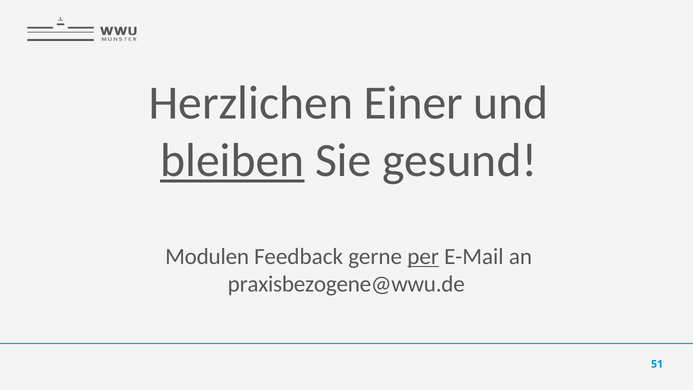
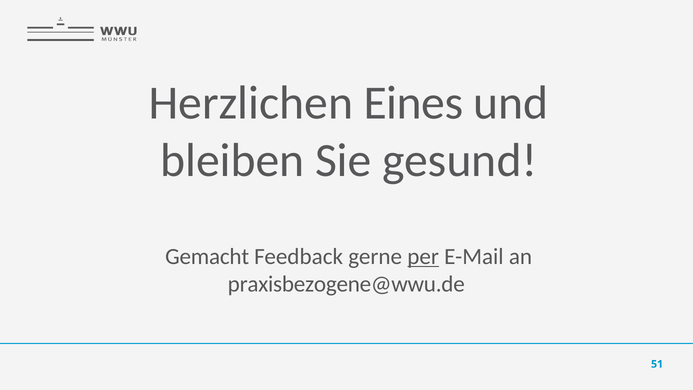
Einer: Einer -> Eines (413, 103)
bleiben underline: present -> none (232, 160)
Modulen: Modulen -> Gemacht (207, 256)
